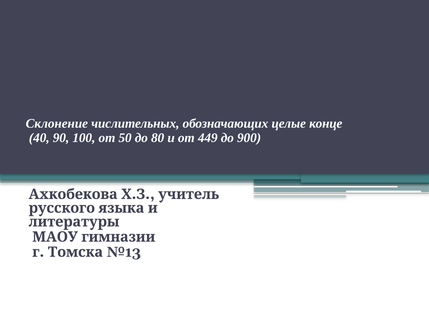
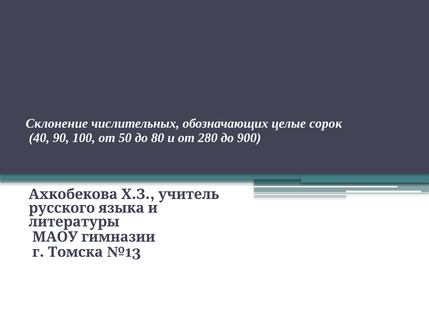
конце: конце -> сорок (326, 124)
449: 449 -> 280 (208, 138)
